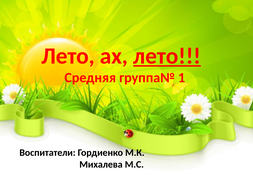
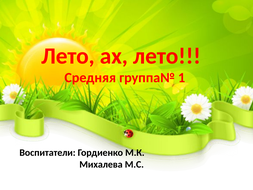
лето underline: present -> none (167, 56)
